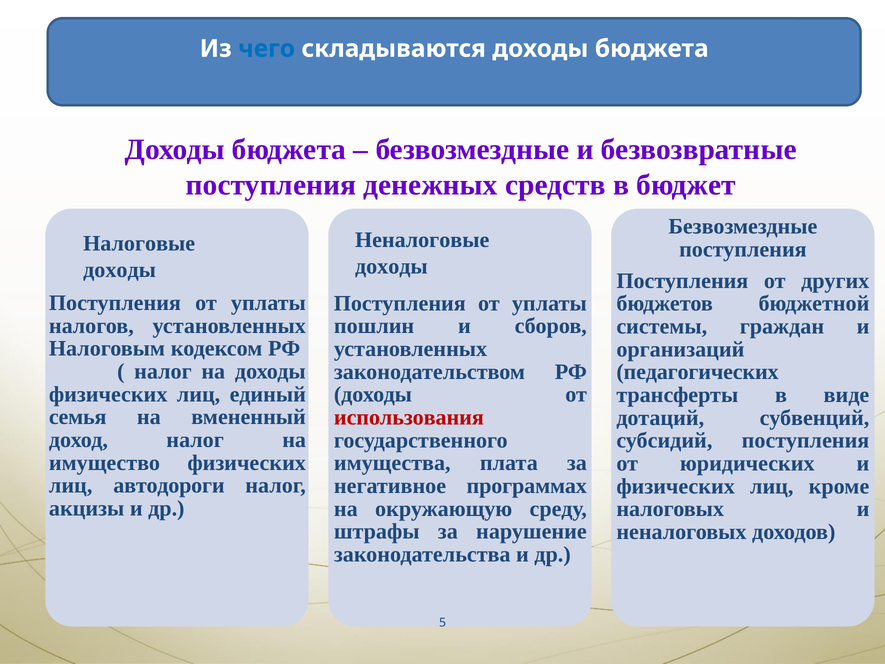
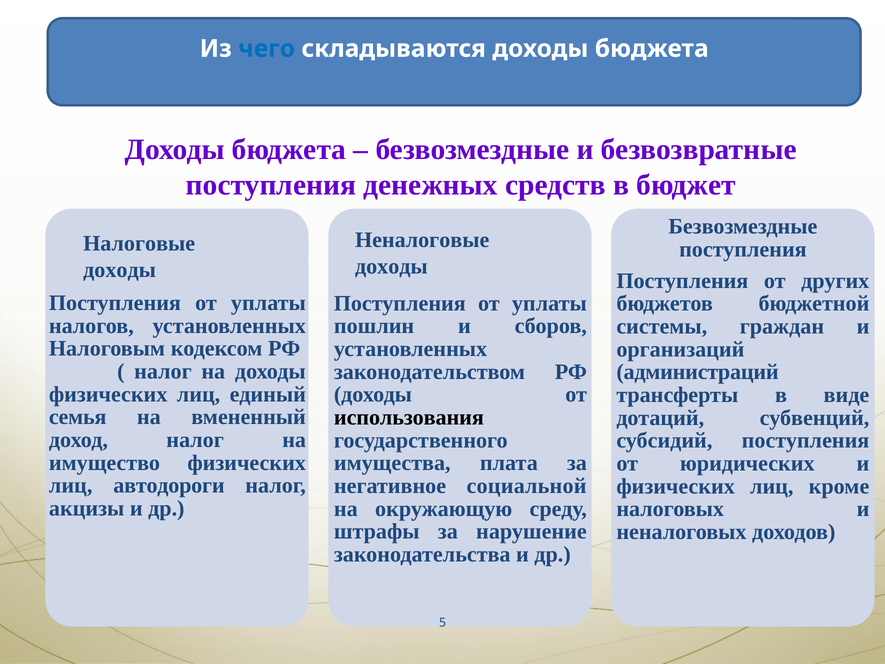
педагогических: педагогических -> администраций (698, 372)
использования colour: red -> black (409, 417)
программах: программах -> социальной (527, 486)
